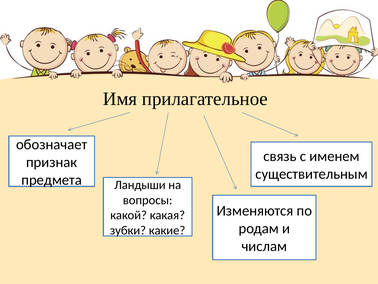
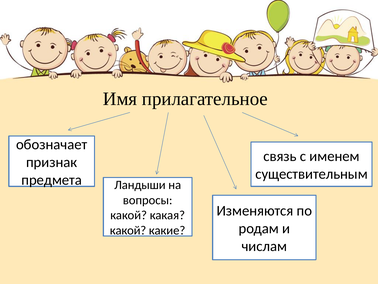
зубки: зубки -> какой (128, 230)
